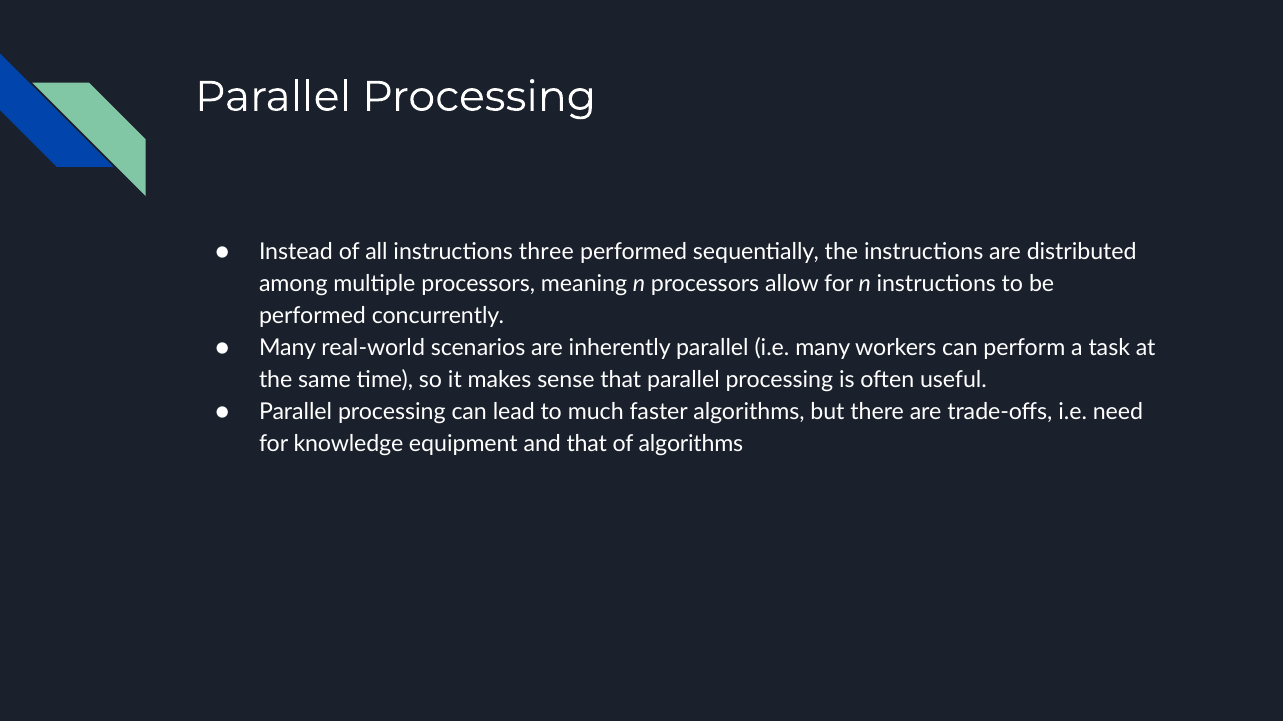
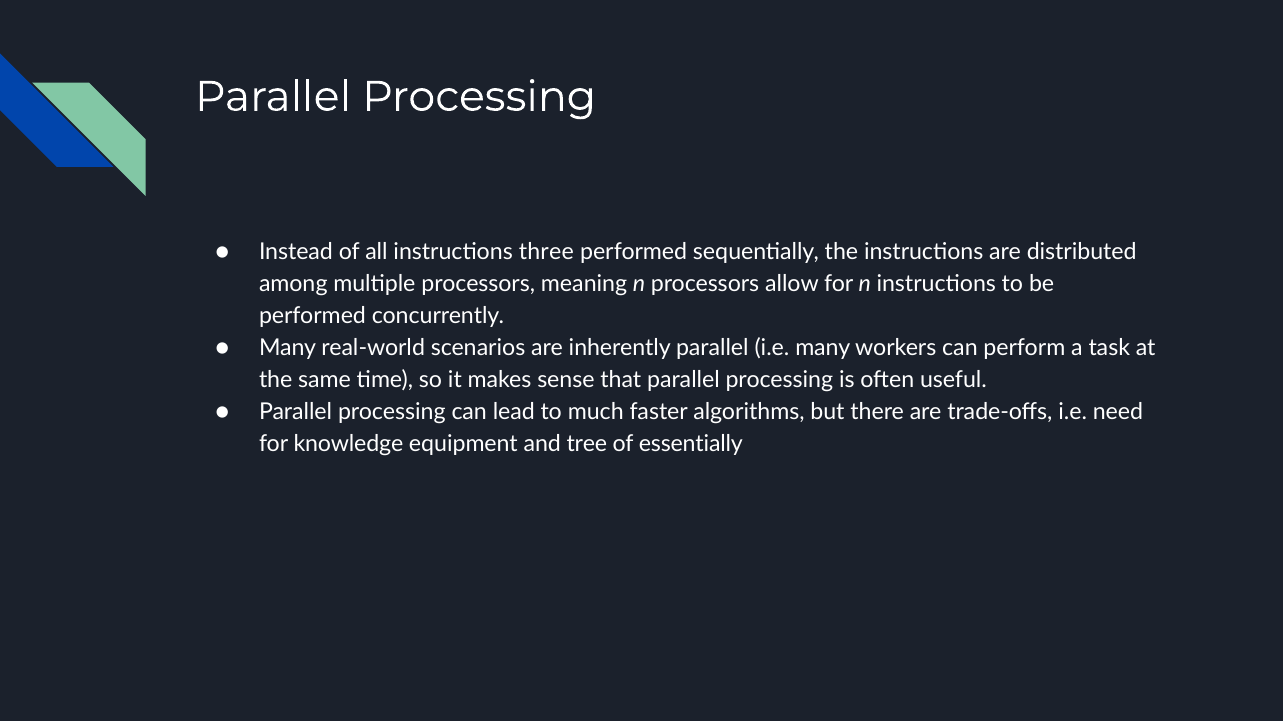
and that: that -> tree (587, 444)
of algorithms: algorithms -> essentially (691, 444)
